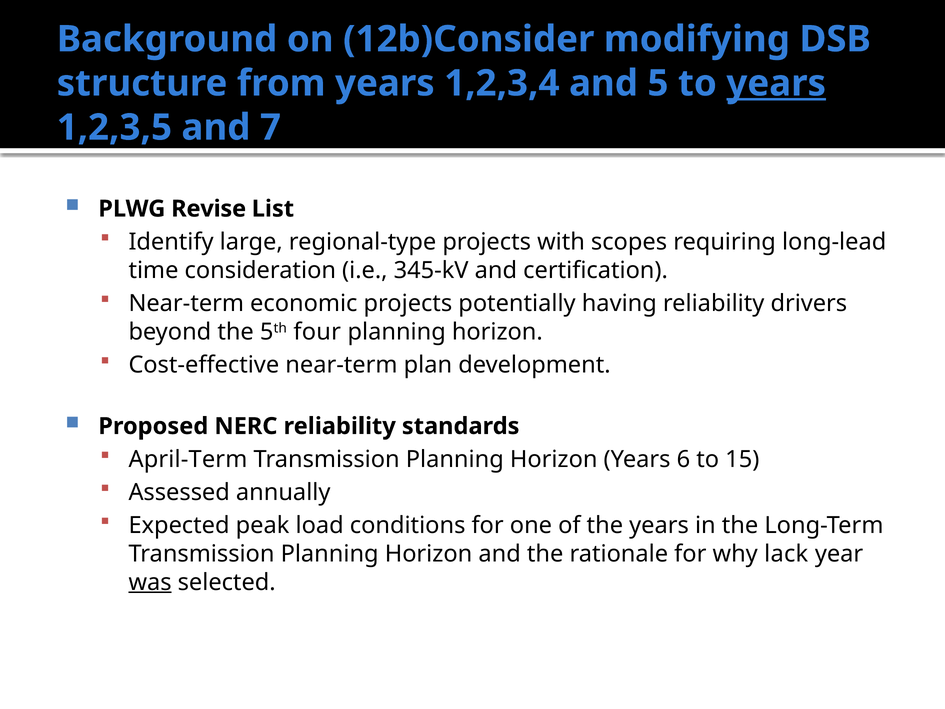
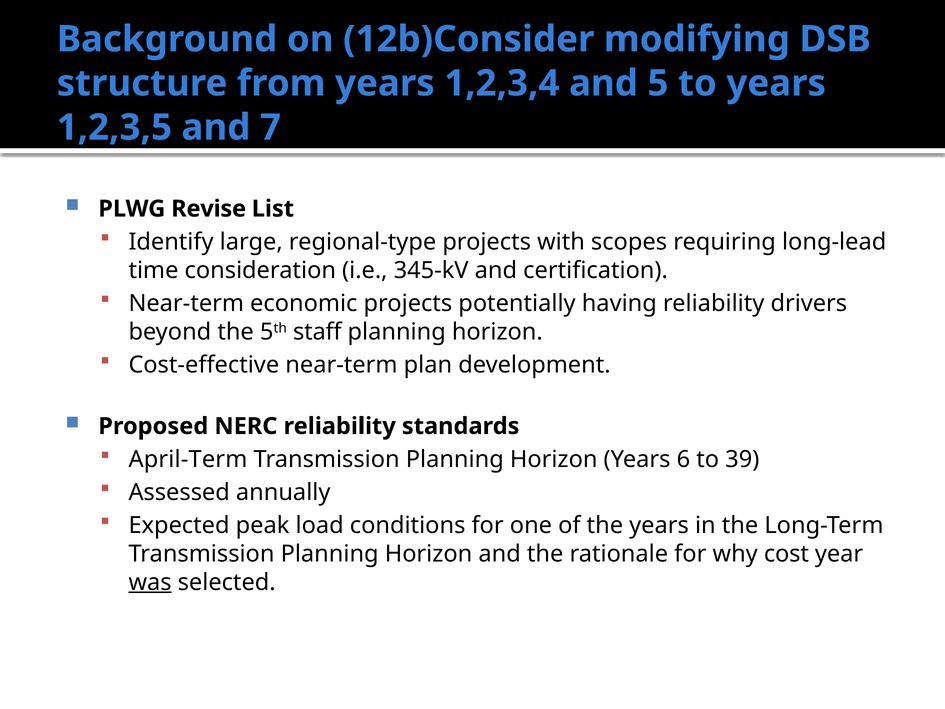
years underline: present -> none (776, 83)
four: four -> staff (317, 332)
15: 15 -> 39 (742, 459)
lack: lack -> cost (786, 554)
